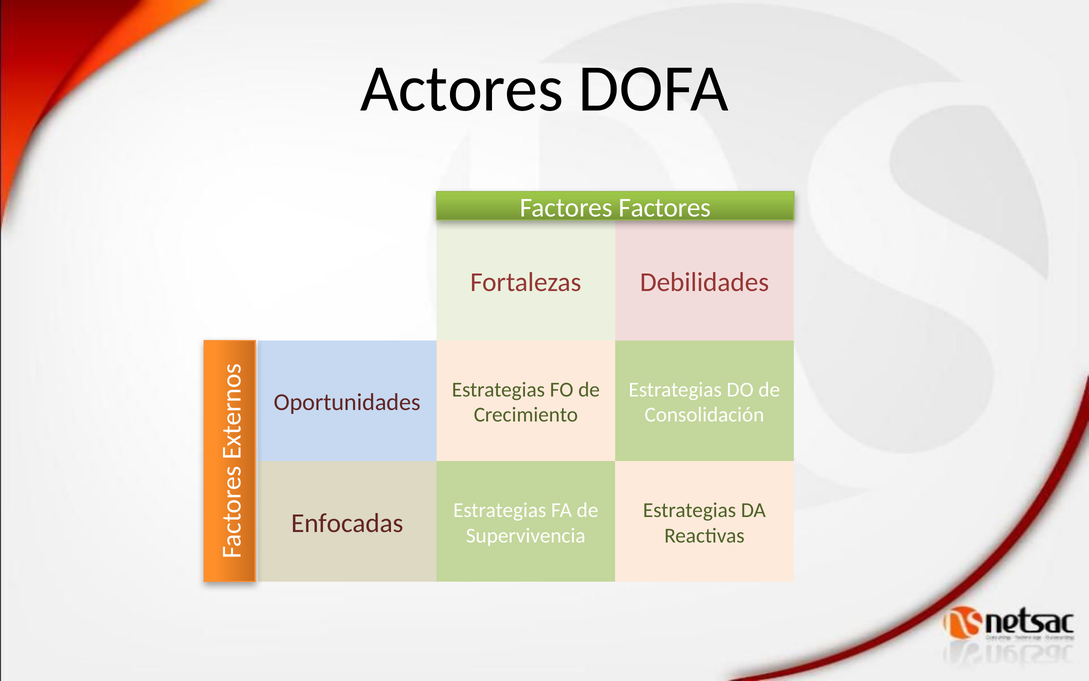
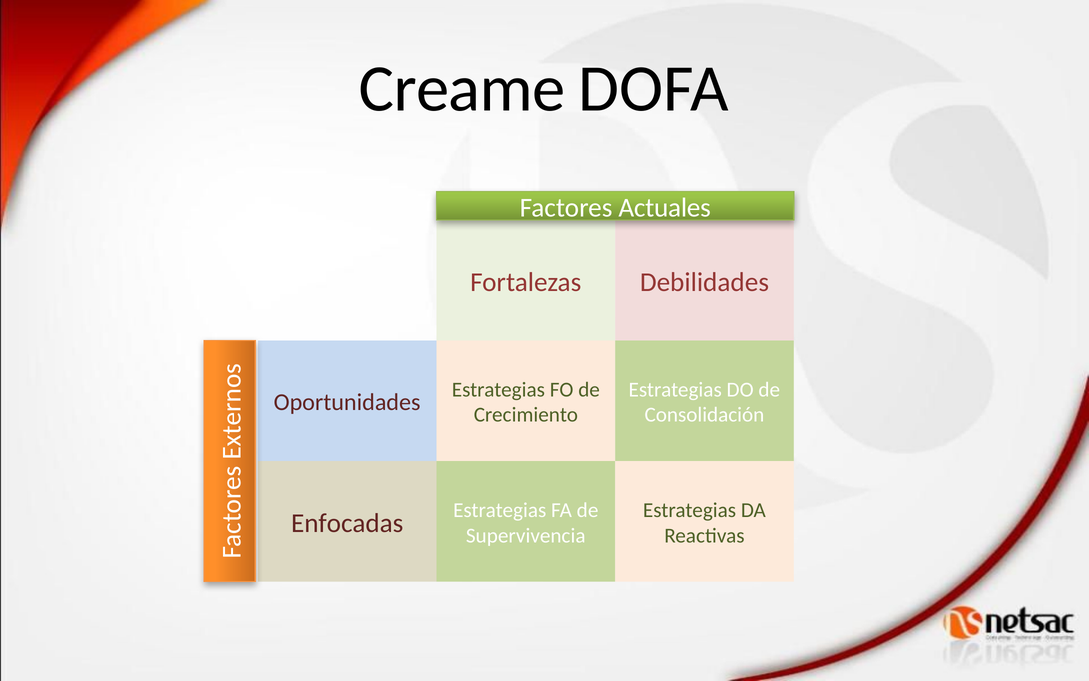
Actores: Actores -> Creame (462, 89)
Factores Factores: Factores -> Actuales (665, 207)
